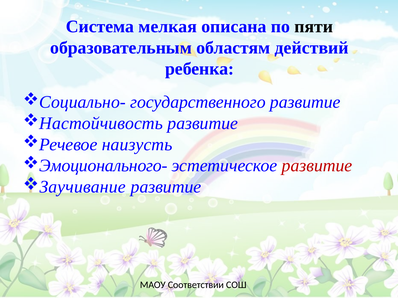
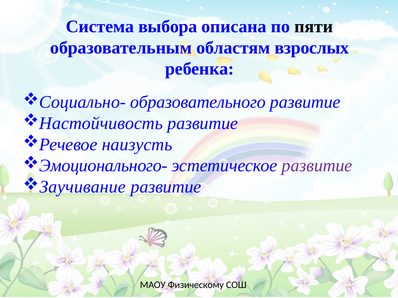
мелкая: мелкая -> выбора (168, 27)
действий: действий -> взрослых (312, 48)
государственного: государственного -> образовательного (198, 102)
развитие colour: red -> purple (317, 166)
Соответствии: Соответствии -> Физическому (196, 285)
